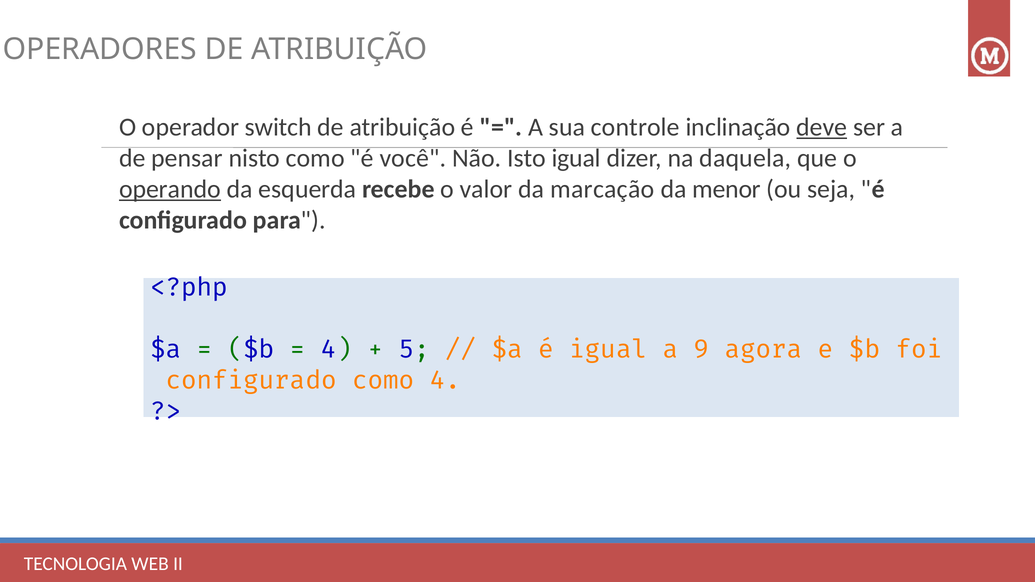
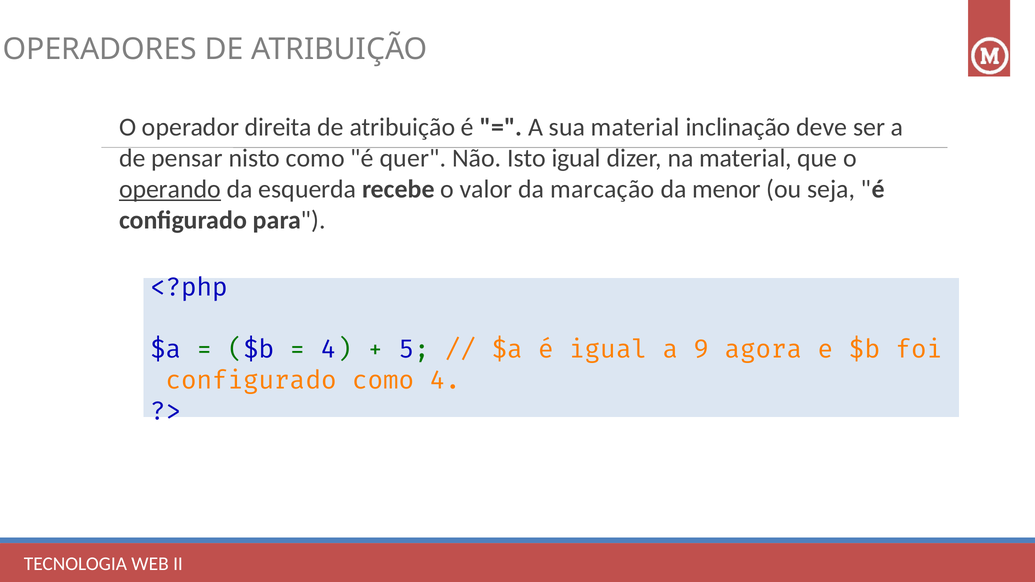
switch: switch -> direita (278, 127)
sua controle: controle -> material (635, 127)
deve underline: present -> none (822, 127)
você: você -> quer (413, 158)
na daquela: daquela -> material (746, 158)
